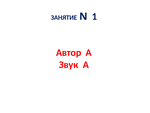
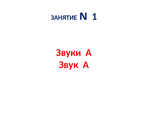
Автор: Автор -> Звуки (69, 52)
